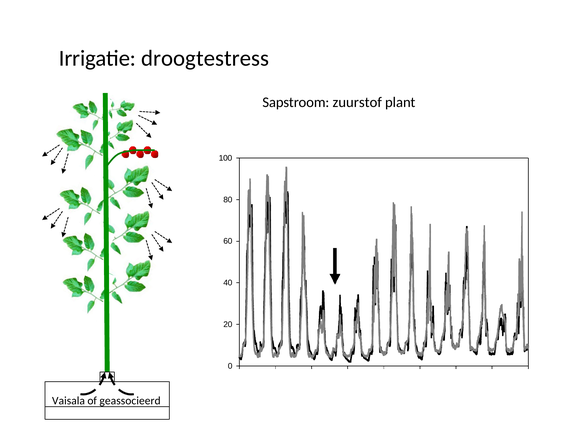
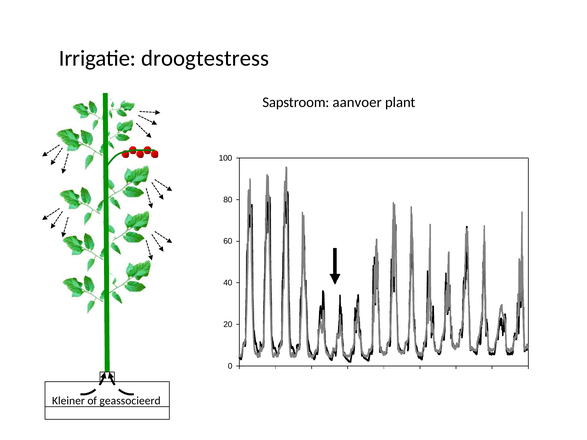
zuurstof: zuurstof -> aanvoer (357, 102)
Vaisala: Vaisala -> Kleiner (68, 401)
